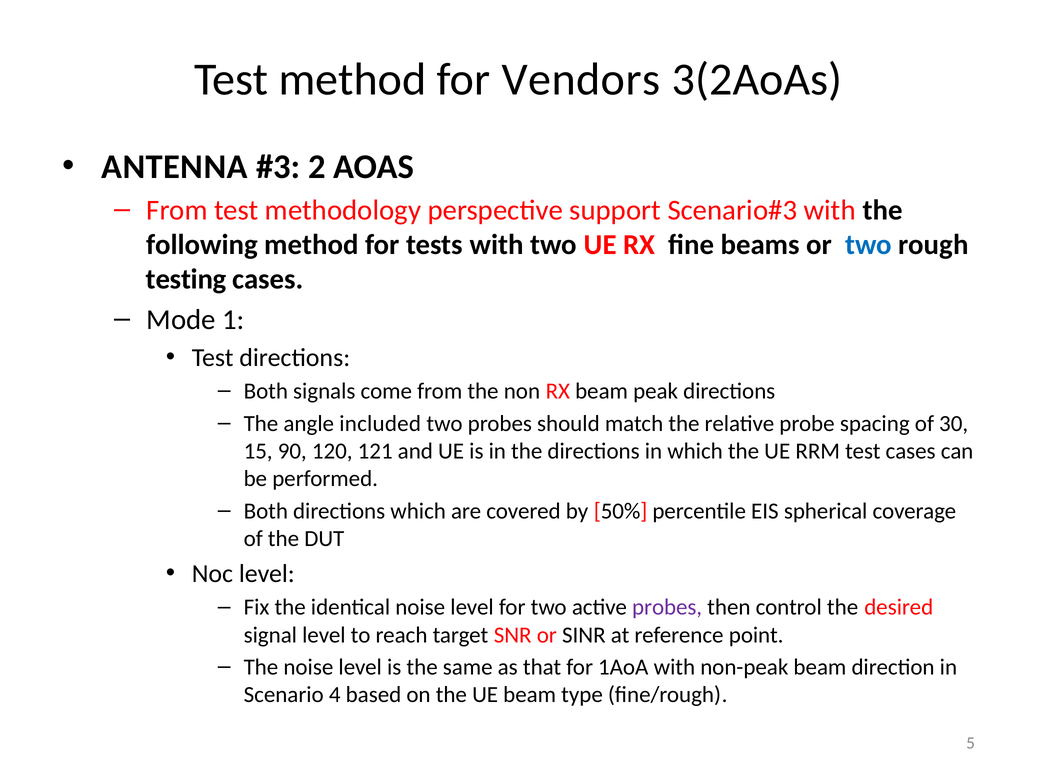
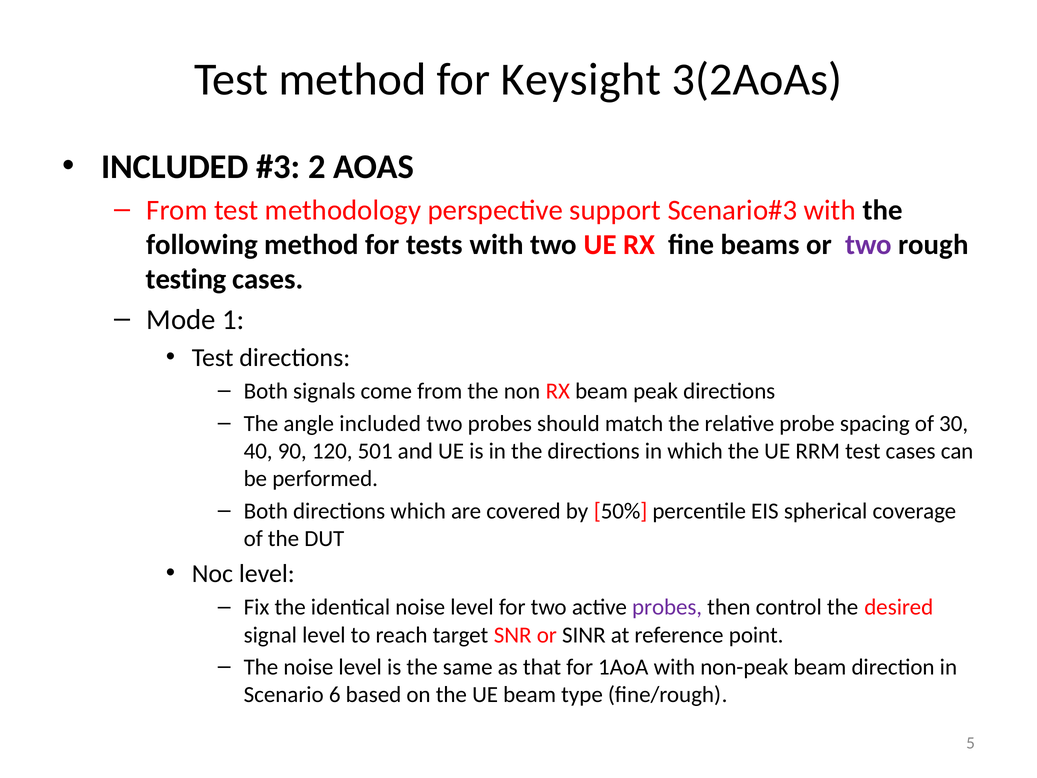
Vendors: Vendors -> Keysight (581, 79)
ANTENNA: ANTENNA -> INCLUDED (175, 167)
two colour: blue -> purple (869, 245)
15: 15 -> 40 (258, 451)
121: 121 -> 501 (375, 451)
4: 4 -> 6 (335, 695)
